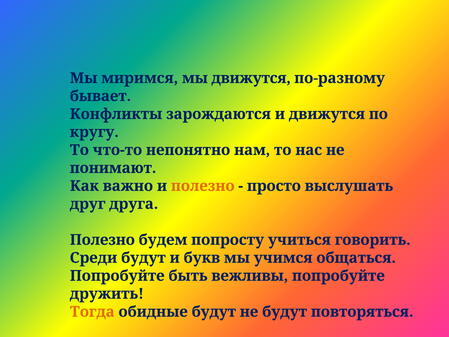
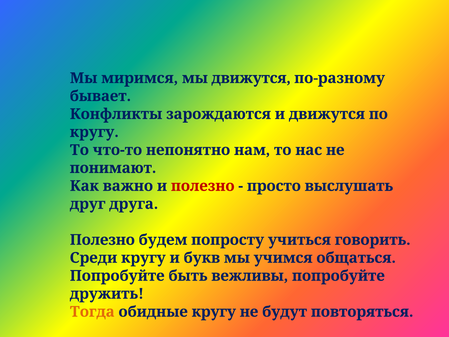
полезно colour: orange -> red (203, 186)
Среди будут: будут -> кругу (143, 258)
обидные будут: будут -> кругу (214, 312)
